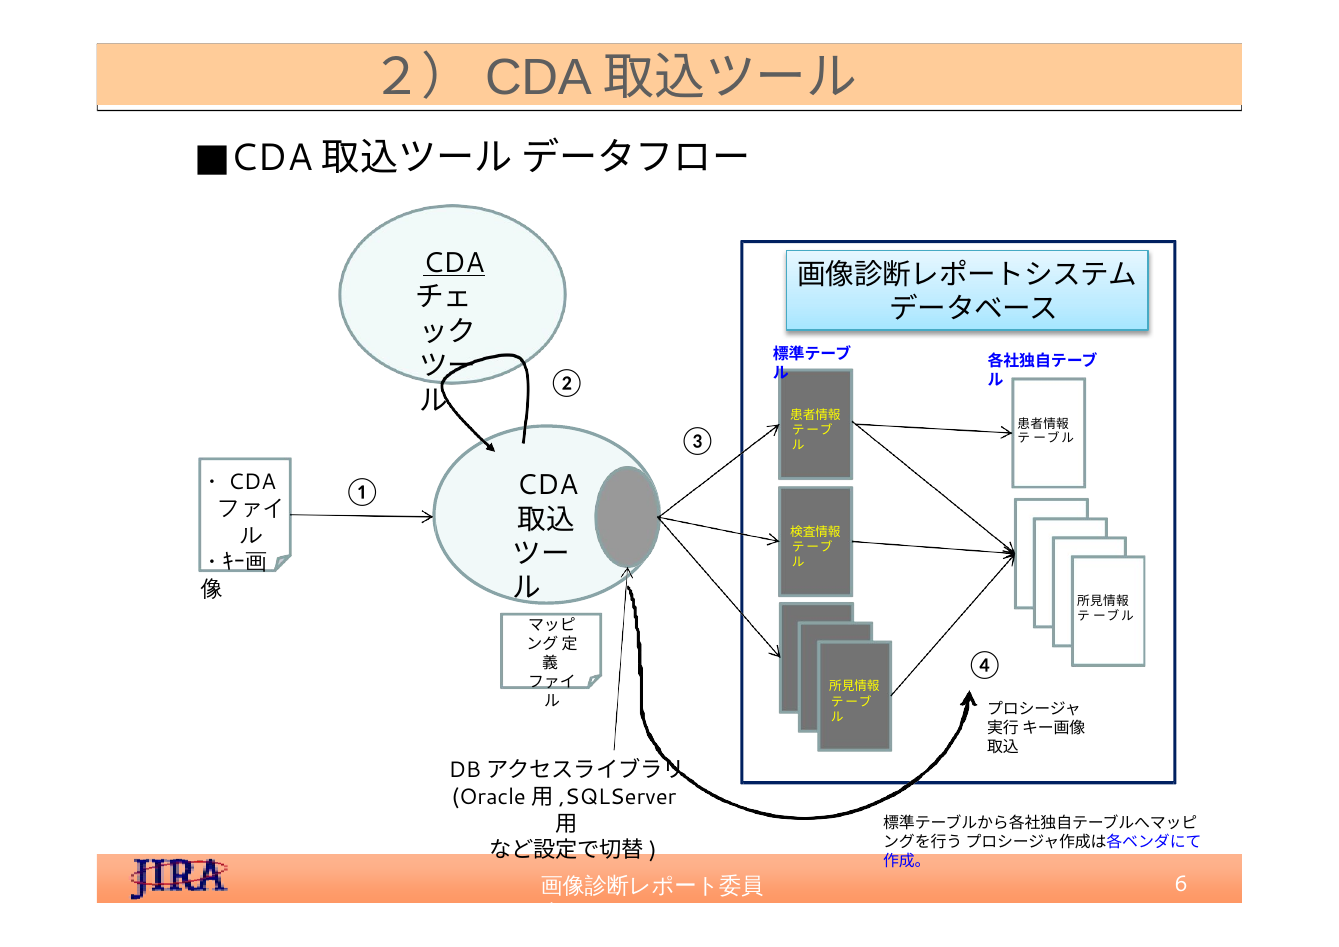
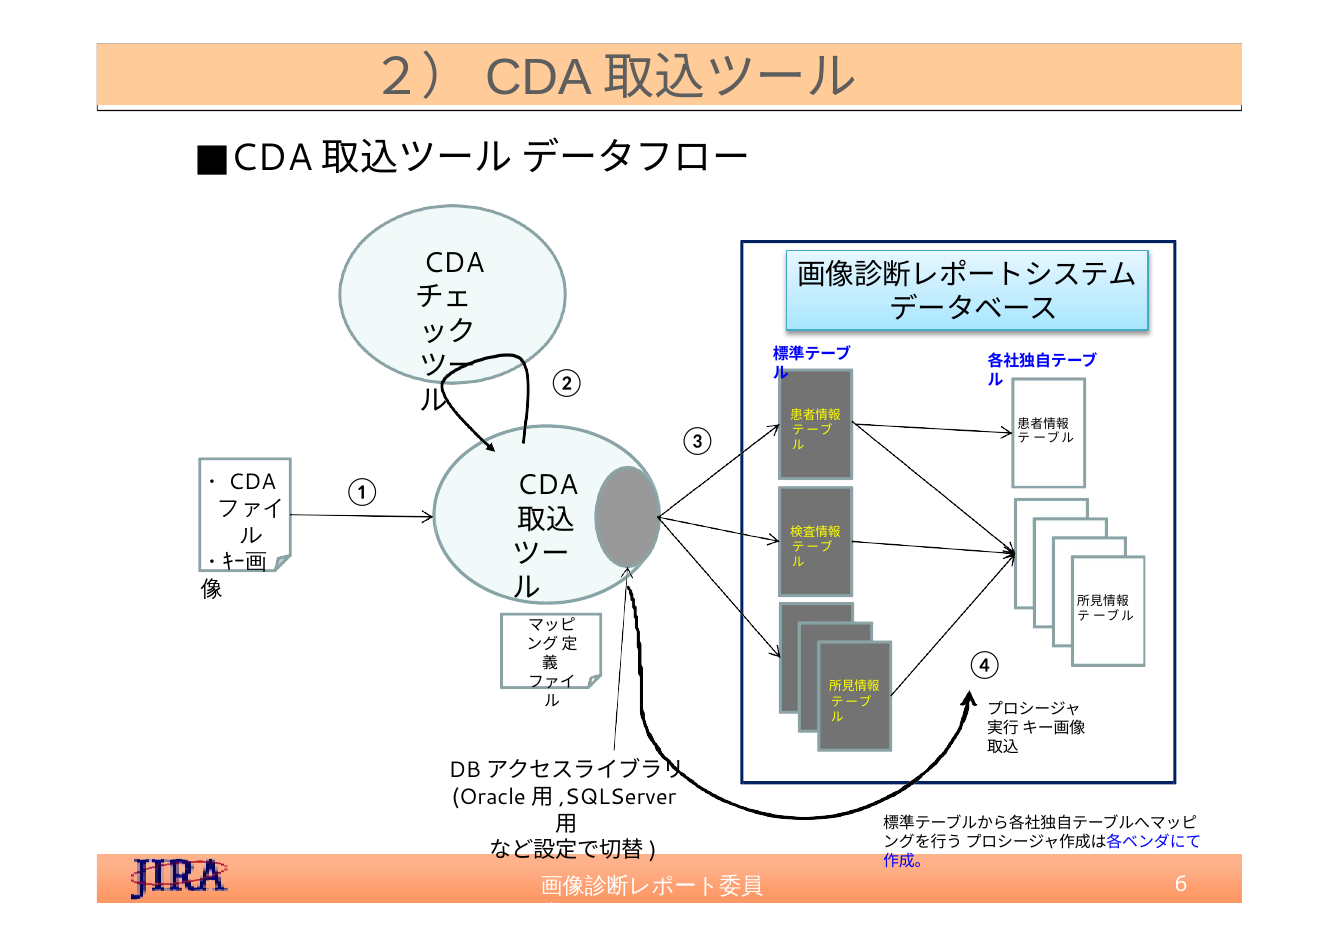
CDA underline: present -> none (454, 263)
